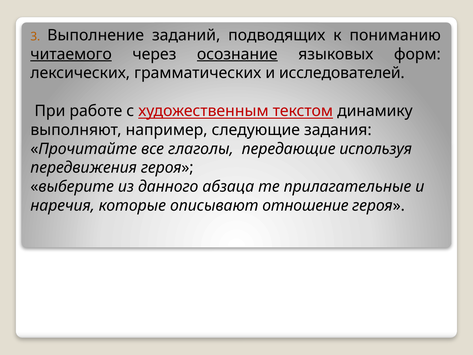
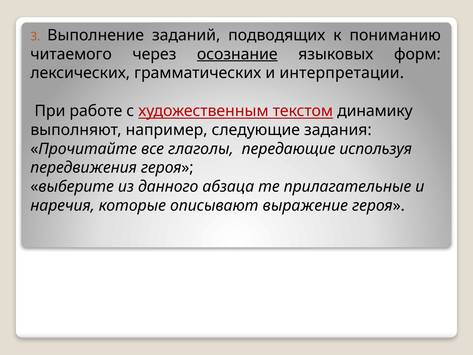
читаемого underline: present -> none (71, 54)
исследователей: исследователей -> интерпретации (342, 73)
отношение: отношение -> выражение (305, 206)
